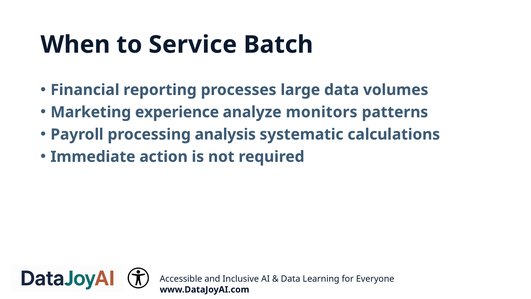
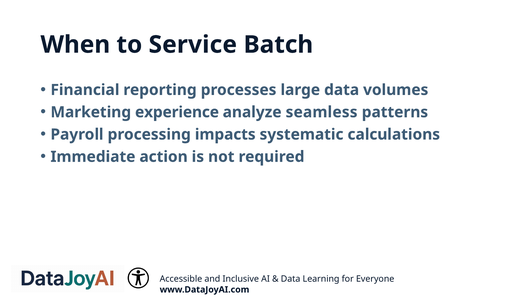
monitors: monitors -> seamless (322, 112)
analysis: analysis -> impacts (225, 134)
